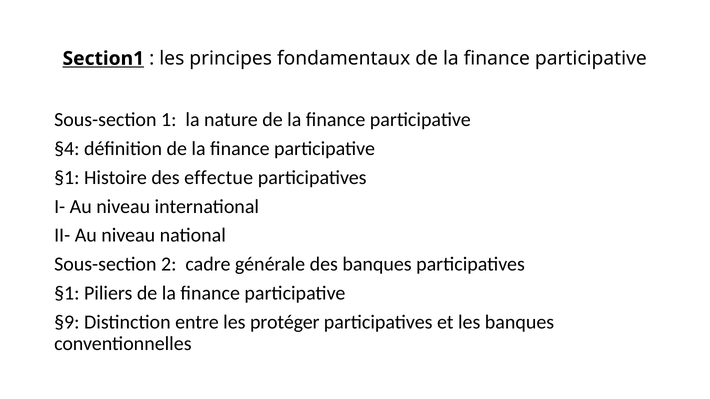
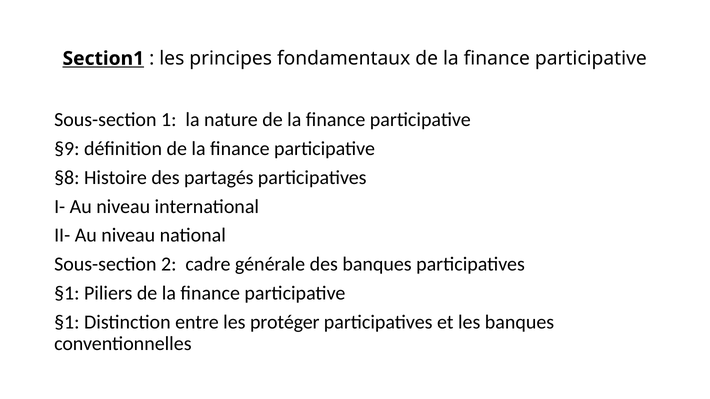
§4: §4 -> §9 (67, 149)
§1: §1 -> §8 (67, 178)
effectue: effectue -> partagés (219, 178)
§9: §9 -> §1 (67, 323)
